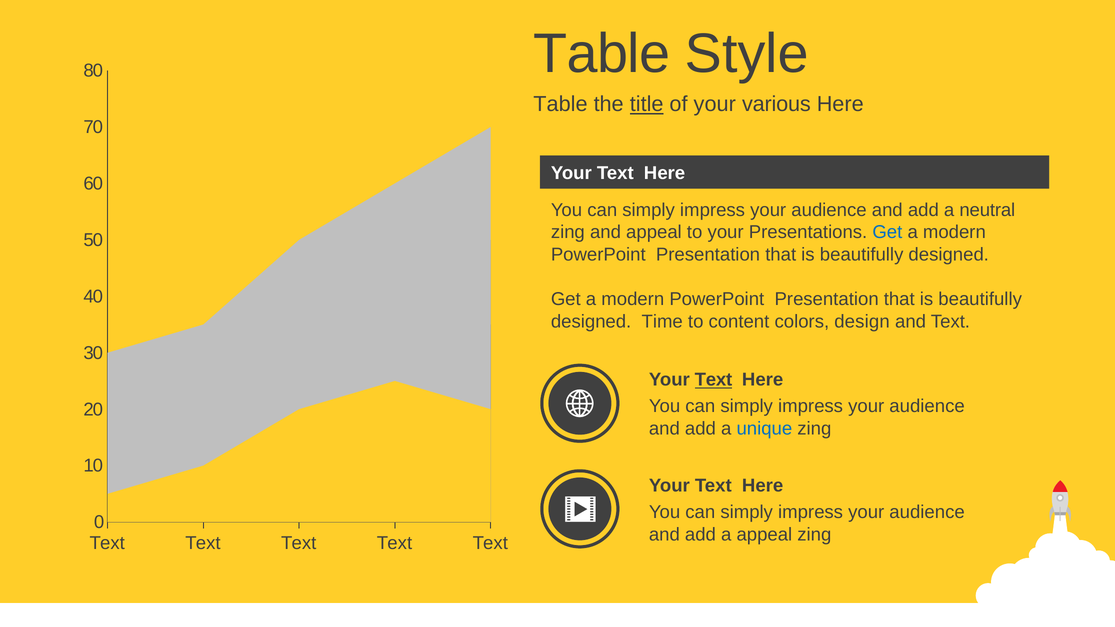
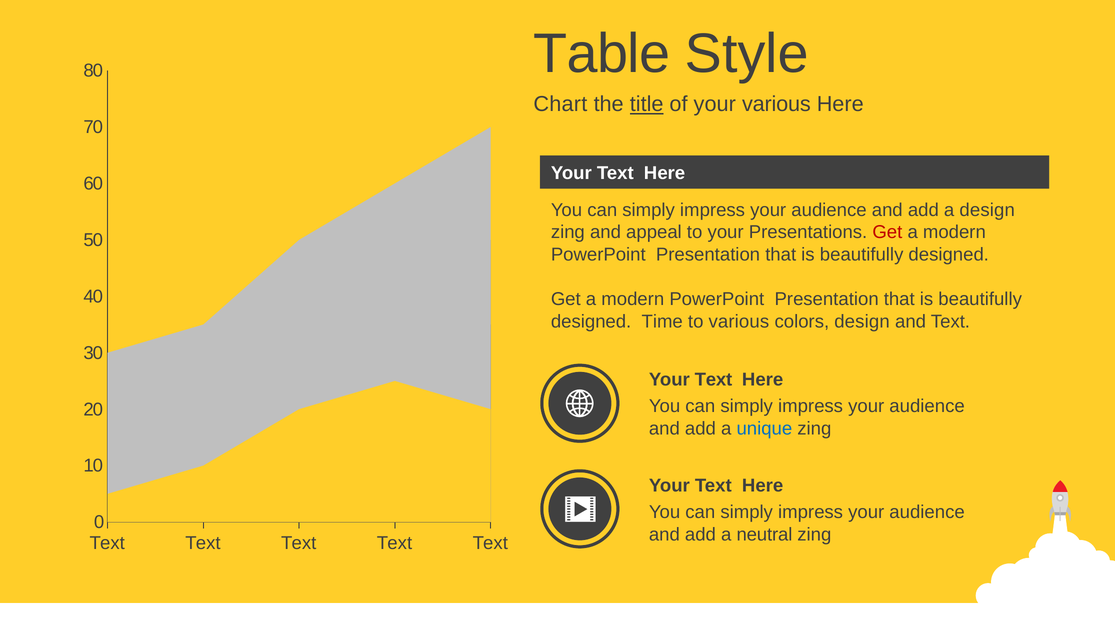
Table: Table -> Chart (560, 104)
a neutral: neutral -> design (987, 210)
Get colour: blue -> red (887, 232)
to content: content -> various (739, 322)
Text underline: present -> none (713, 380)
a appeal: appeal -> neutral (764, 535)
